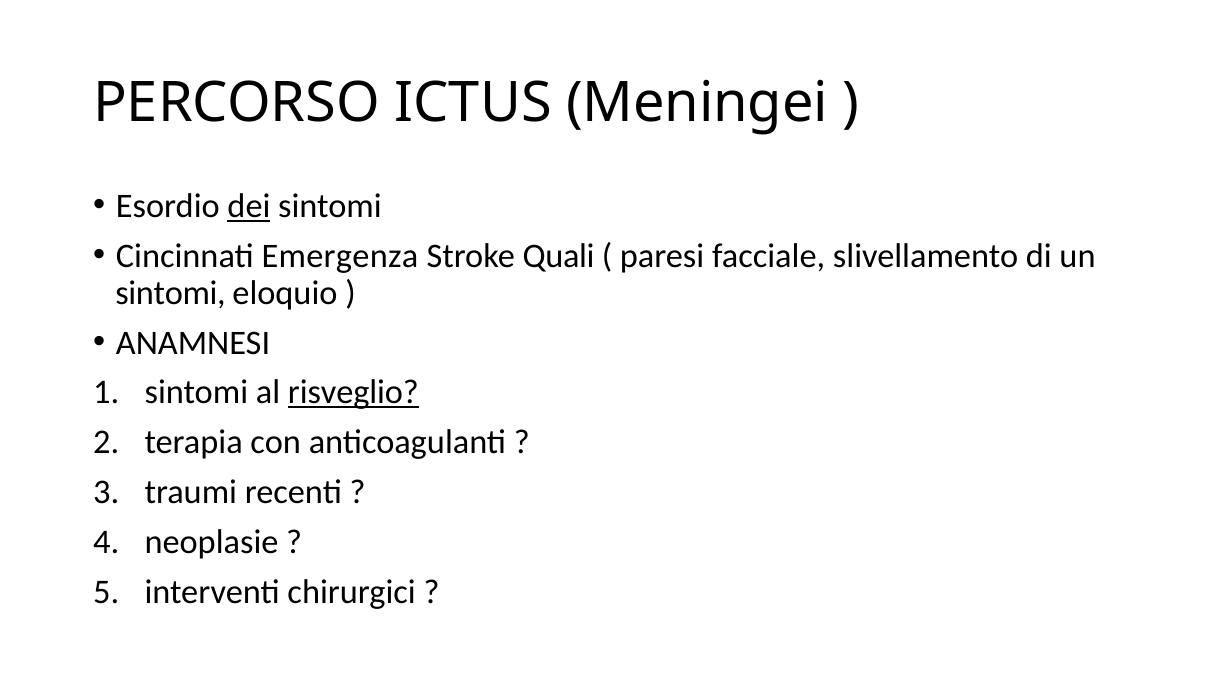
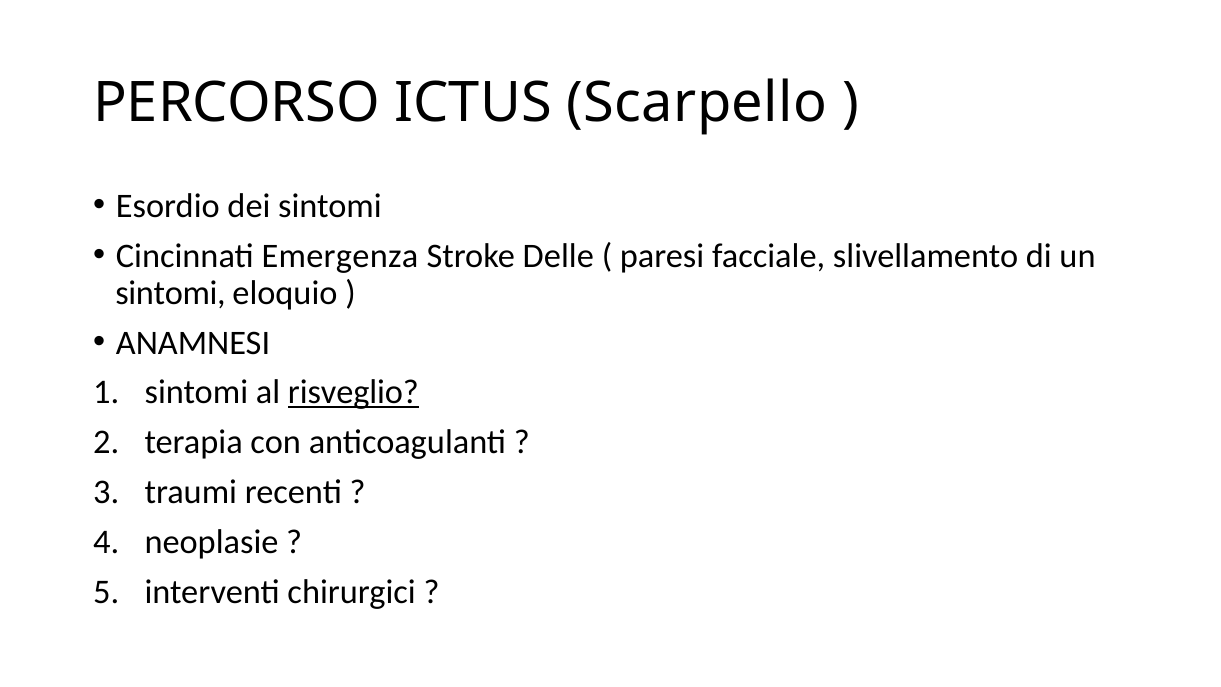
Meningei: Meningei -> Scarpello (697, 103)
dei underline: present -> none (249, 206)
Quali: Quali -> Delle (558, 256)
